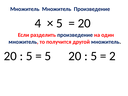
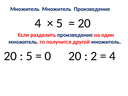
5: 5 -> 0 (48, 56)
5: 5 -> 2 (94, 56)
2: 2 -> 4 (112, 56)
